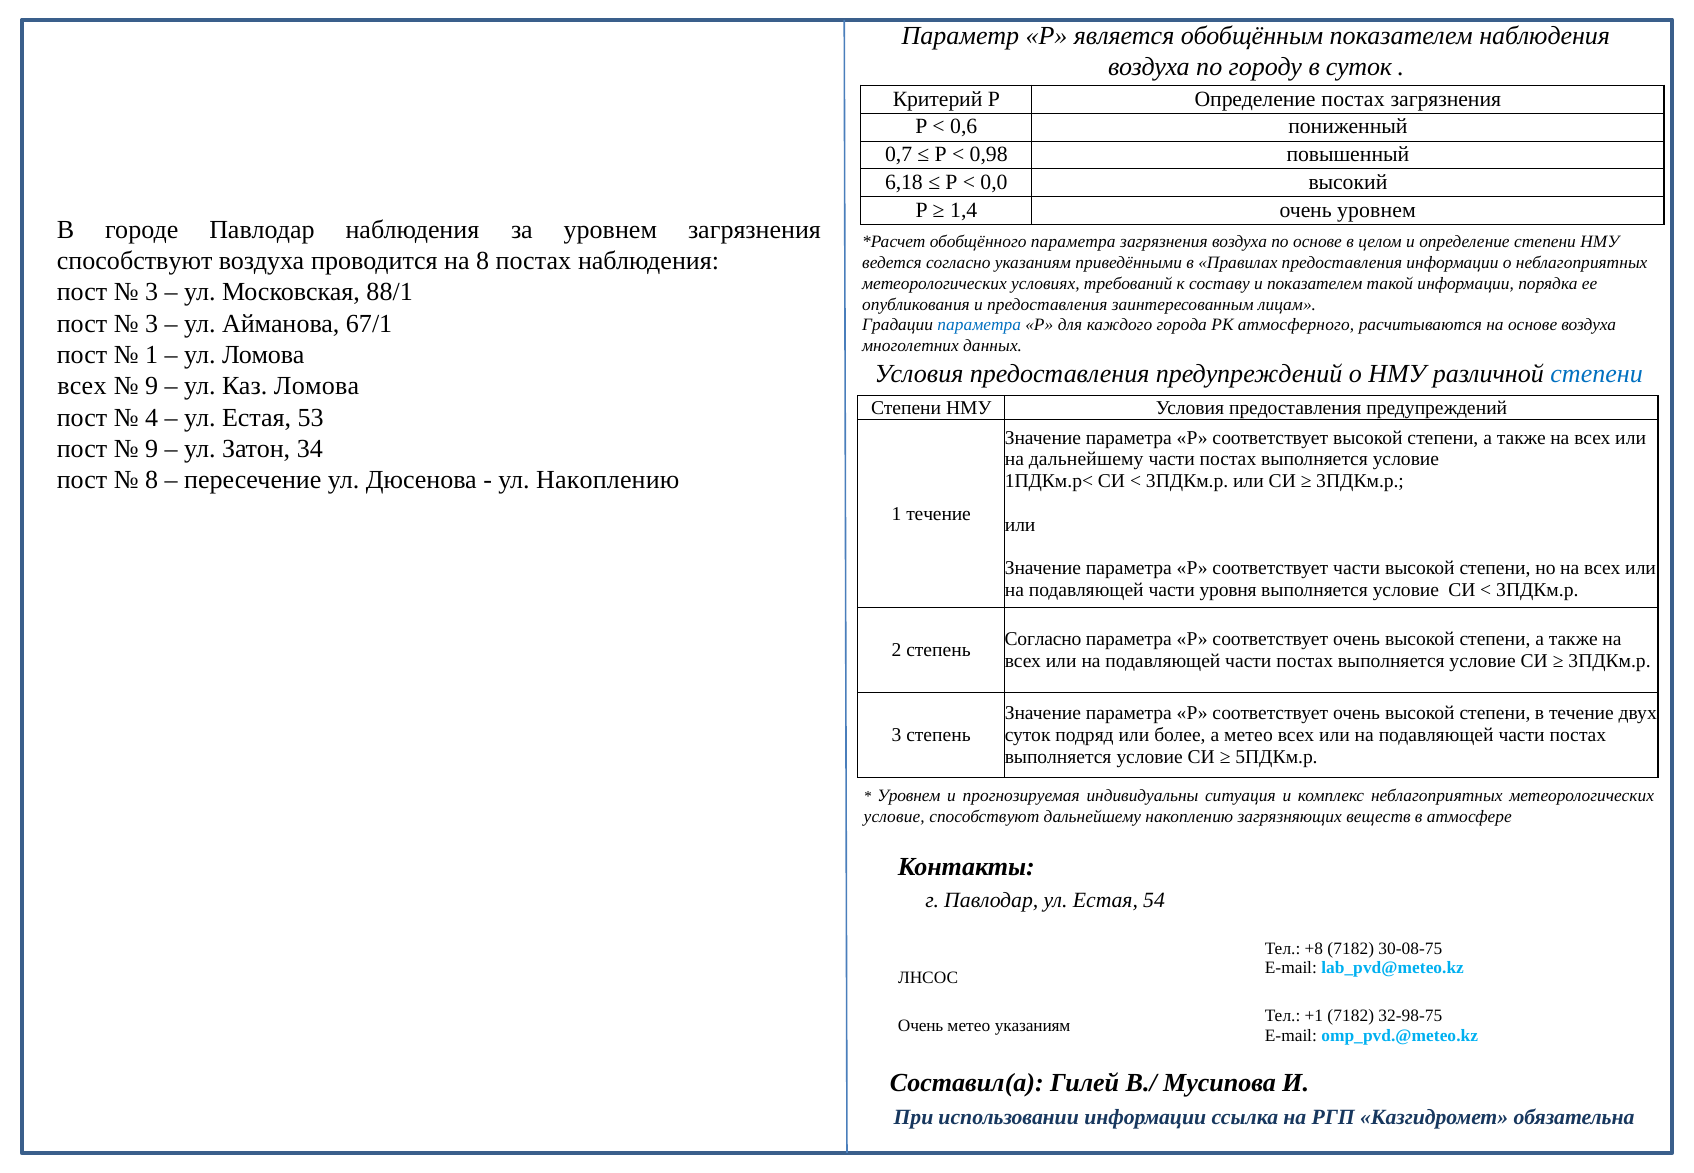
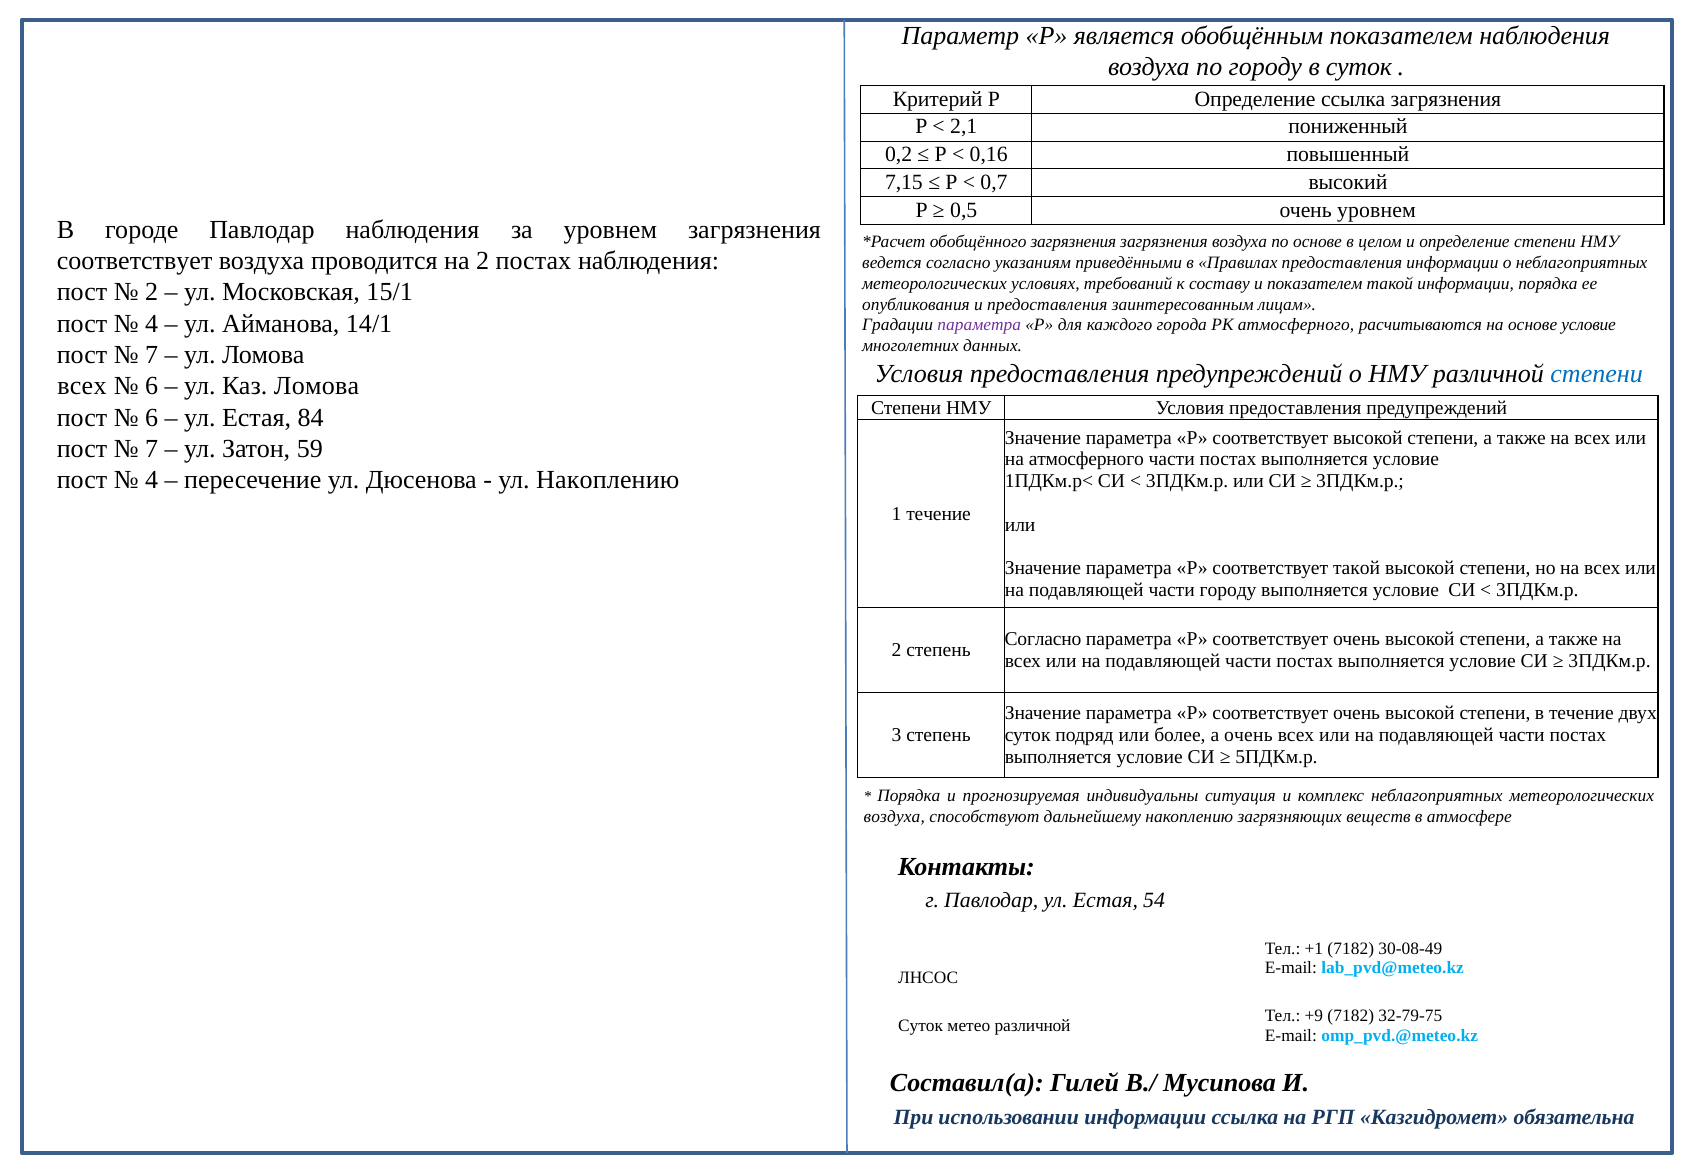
Определение постах: постах -> ссылка (1353, 99)
0,6: 0,6 -> 2,1 (964, 127)
0,7: 0,7 -> 0,2 (899, 155)
0,98: 0,98 -> 0,16 (989, 155)
6,18: 6,18 -> 7,15 (904, 183)
0,0: 0,0 -> 0,7 (994, 183)
1,4: 1,4 -> 0,5 (964, 211)
обобщённого параметра: параметра -> загрязнения (1073, 242)
способствуют: способствуют -> соответствует (135, 261)
на 8: 8 -> 2 (483, 261)
3: 3 -> 2 (152, 292)
88/1: 88/1 -> 15/1 (390, 292)
3: 3 -> 4 (152, 324)
67/1: 67/1 -> 14/1 (369, 324)
параметра colour: blue -> purple (979, 325)
основе воздуха: воздуха -> условие (1589, 325)
1: 1 -> 7 (152, 355)
9: 9 -> 6 (152, 386)
4: 4 -> 6 (152, 417)
53: 53 -> 84 (311, 417)
9: 9 -> 7 (152, 449)
34: 34 -> 59 (310, 449)
на дальнейшему: дальнейшему -> атмосферного (1086, 459)
8: 8 -> 4 (152, 480)
соответствует части: части -> такой (1357, 568)
части уровня: уровня -> городу (1228, 589)
а метео: метео -> очень (1248, 735)
Уровнем: Уровнем -> Порядка (909, 796)
условие: условие -> воздуха (894, 817)
+8: +8 -> +1 (1314, 948)
30-08-75: 30-08-75 -> 30-08-49 (1410, 948)
+1: +1 -> +9 (1314, 1016)
32-98-75: 32-98-75 -> 32-79-75 (1410, 1016)
Очень: Очень -> Суток (921, 1026)
метео указаниям: указаниям -> различной (1033, 1026)
